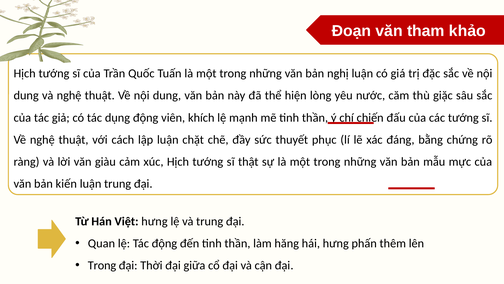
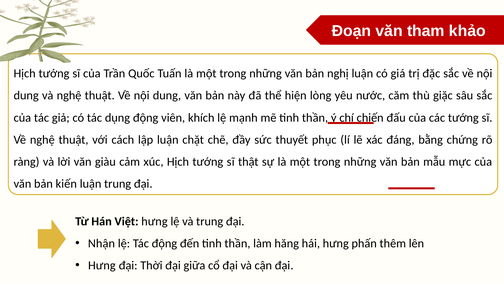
Quan: Quan -> Nhận (101, 243)
Trong: Trong -> Hưng (102, 265)
